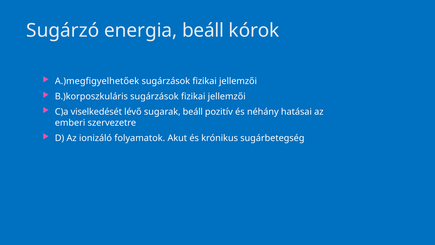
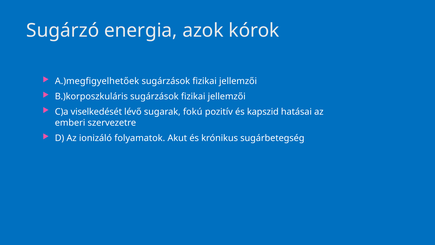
energia beáll: beáll -> azok (203, 31)
sugarak beáll: beáll -> fokú (193, 112)
néhány: néhány -> kapszid (263, 112)
